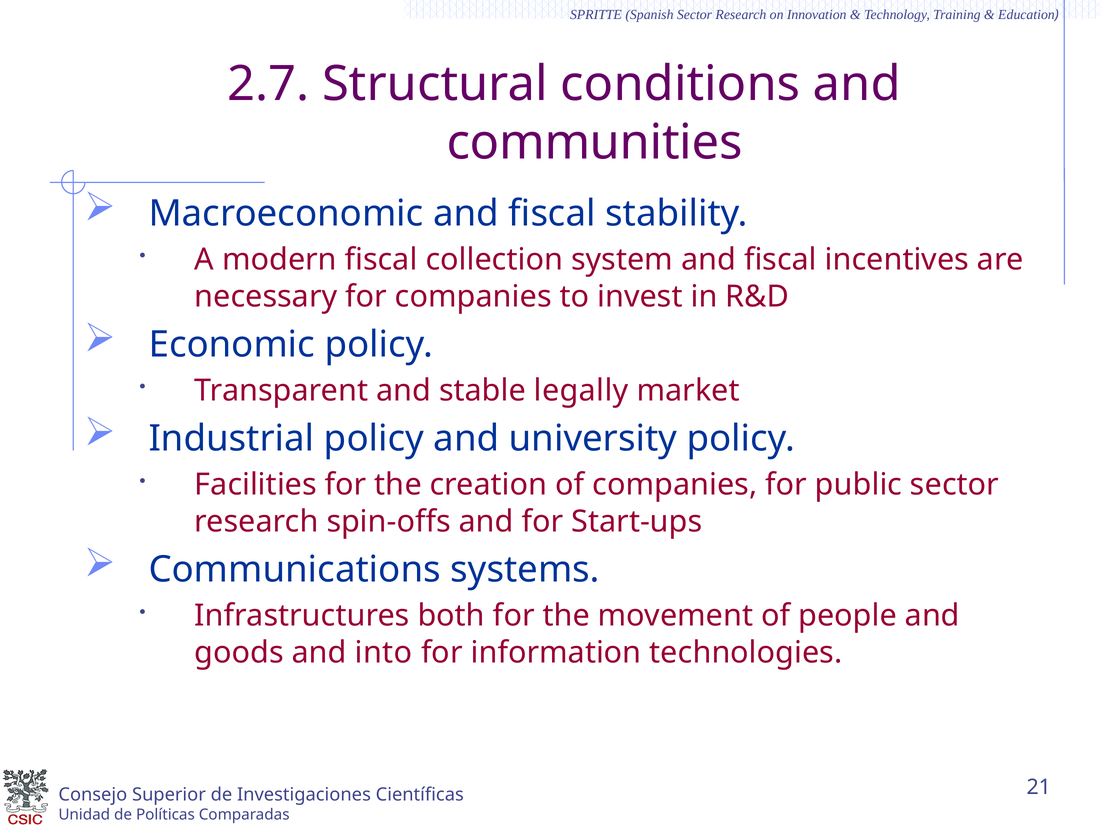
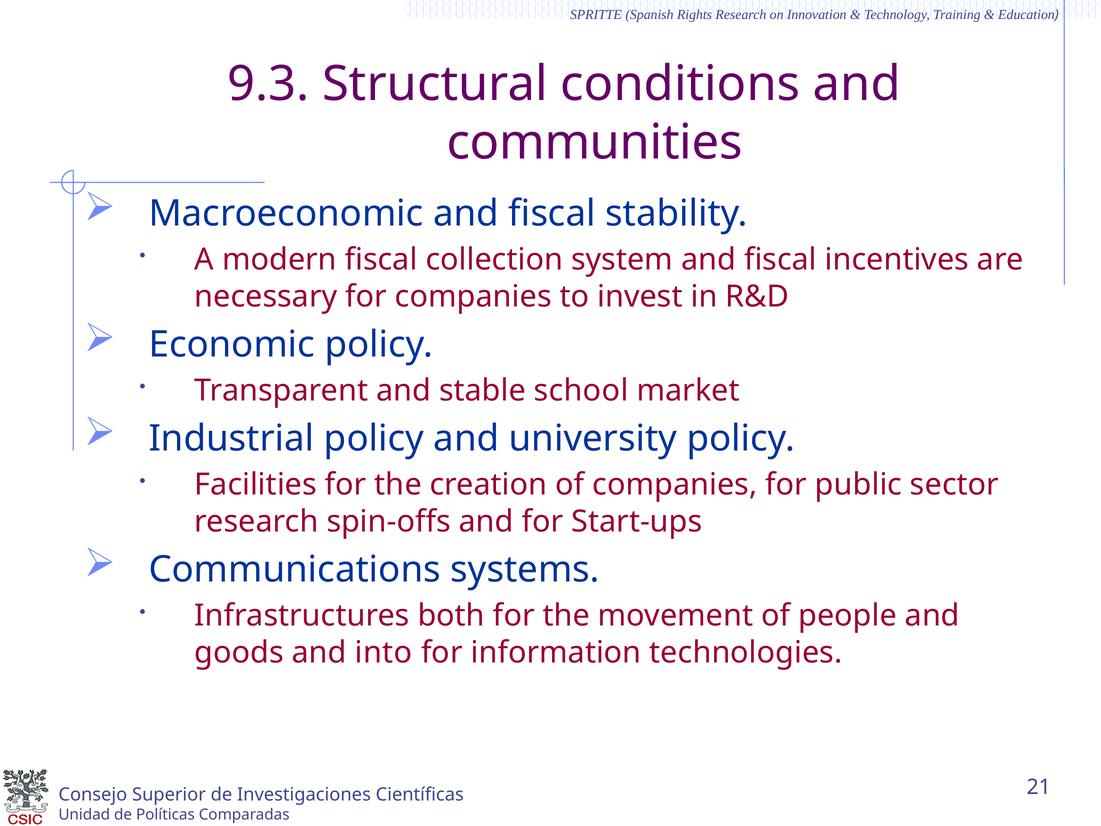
Sector: Sector -> Rights (695, 15)
2.7: 2.7 -> 9.3 (268, 84)
legally: legally -> school (581, 391)
